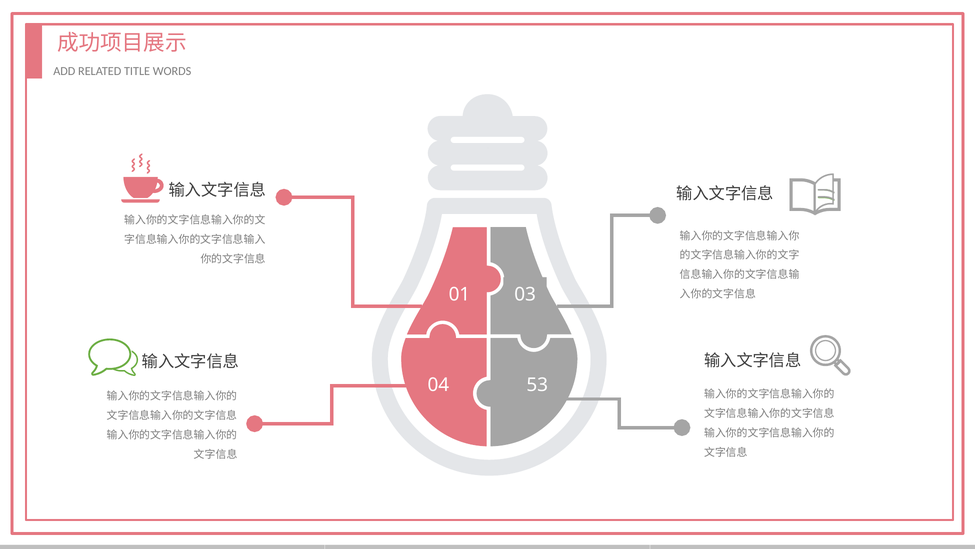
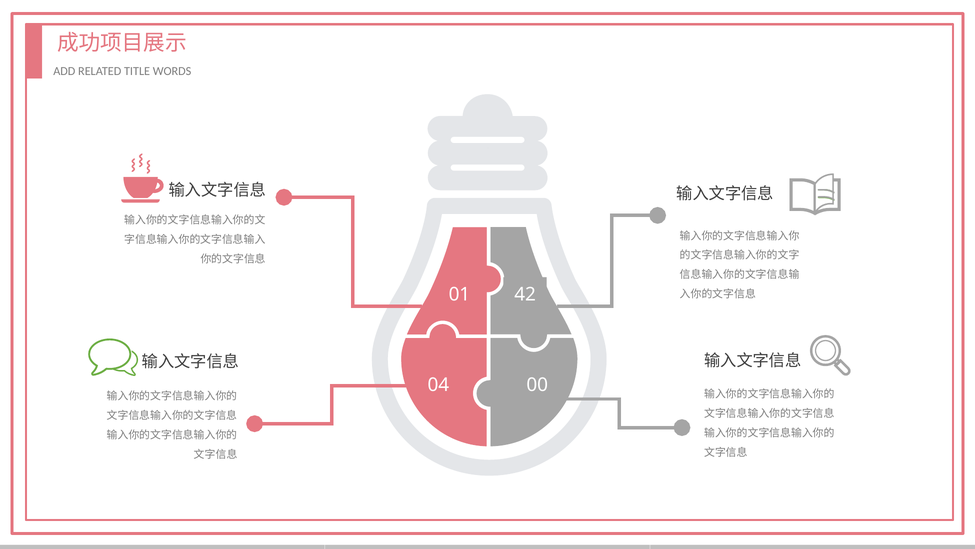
03: 03 -> 42 (525, 294)
53: 53 -> 00 (537, 385)
